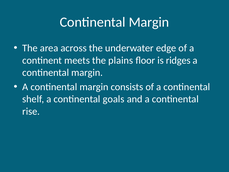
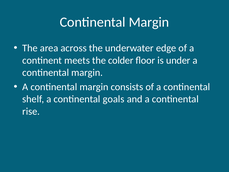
plains: plains -> colder (121, 60)
ridges: ridges -> under (178, 60)
